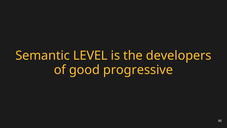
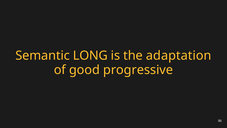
LEVEL: LEVEL -> LONG (90, 55)
developers: developers -> adaptation (179, 55)
